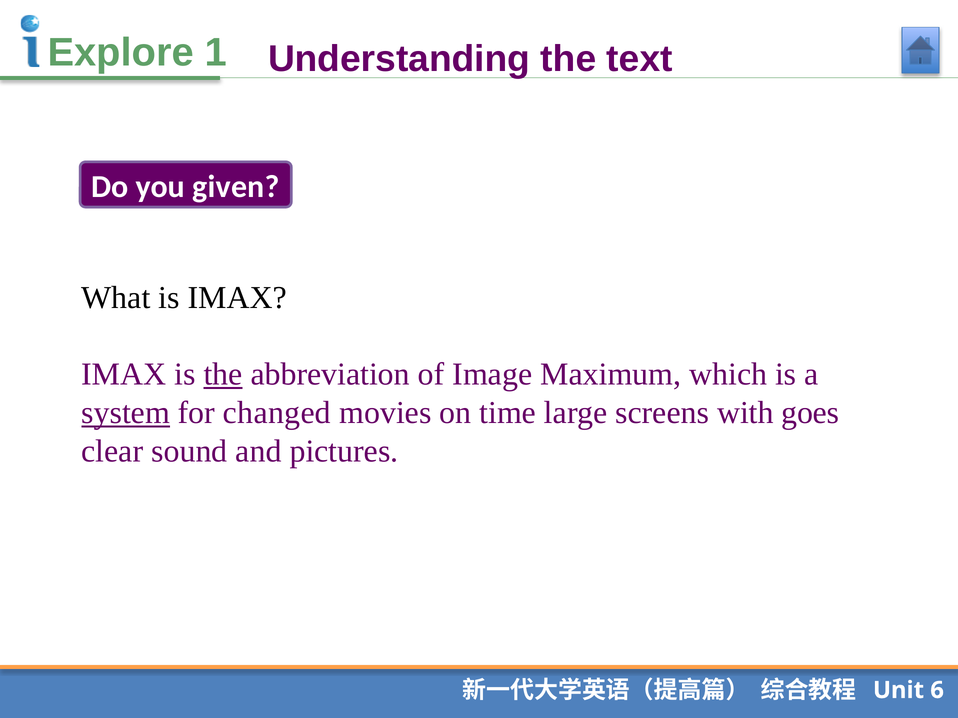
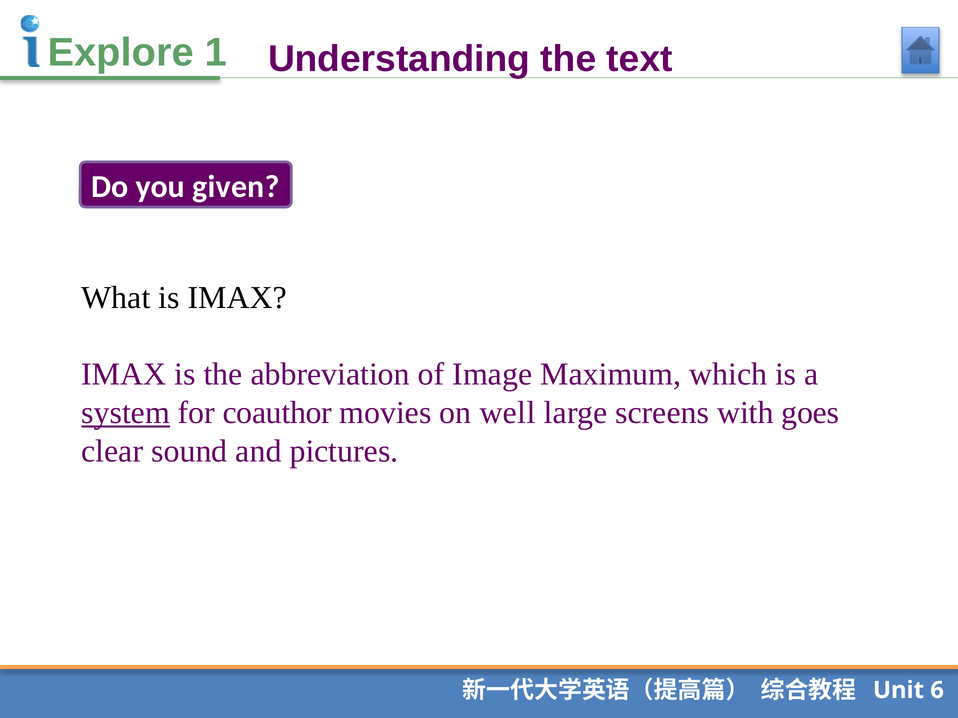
the underline: present -> none (223, 375)
changed: changed -> coauthor (277, 413)
time: time -> well (508, 413)
